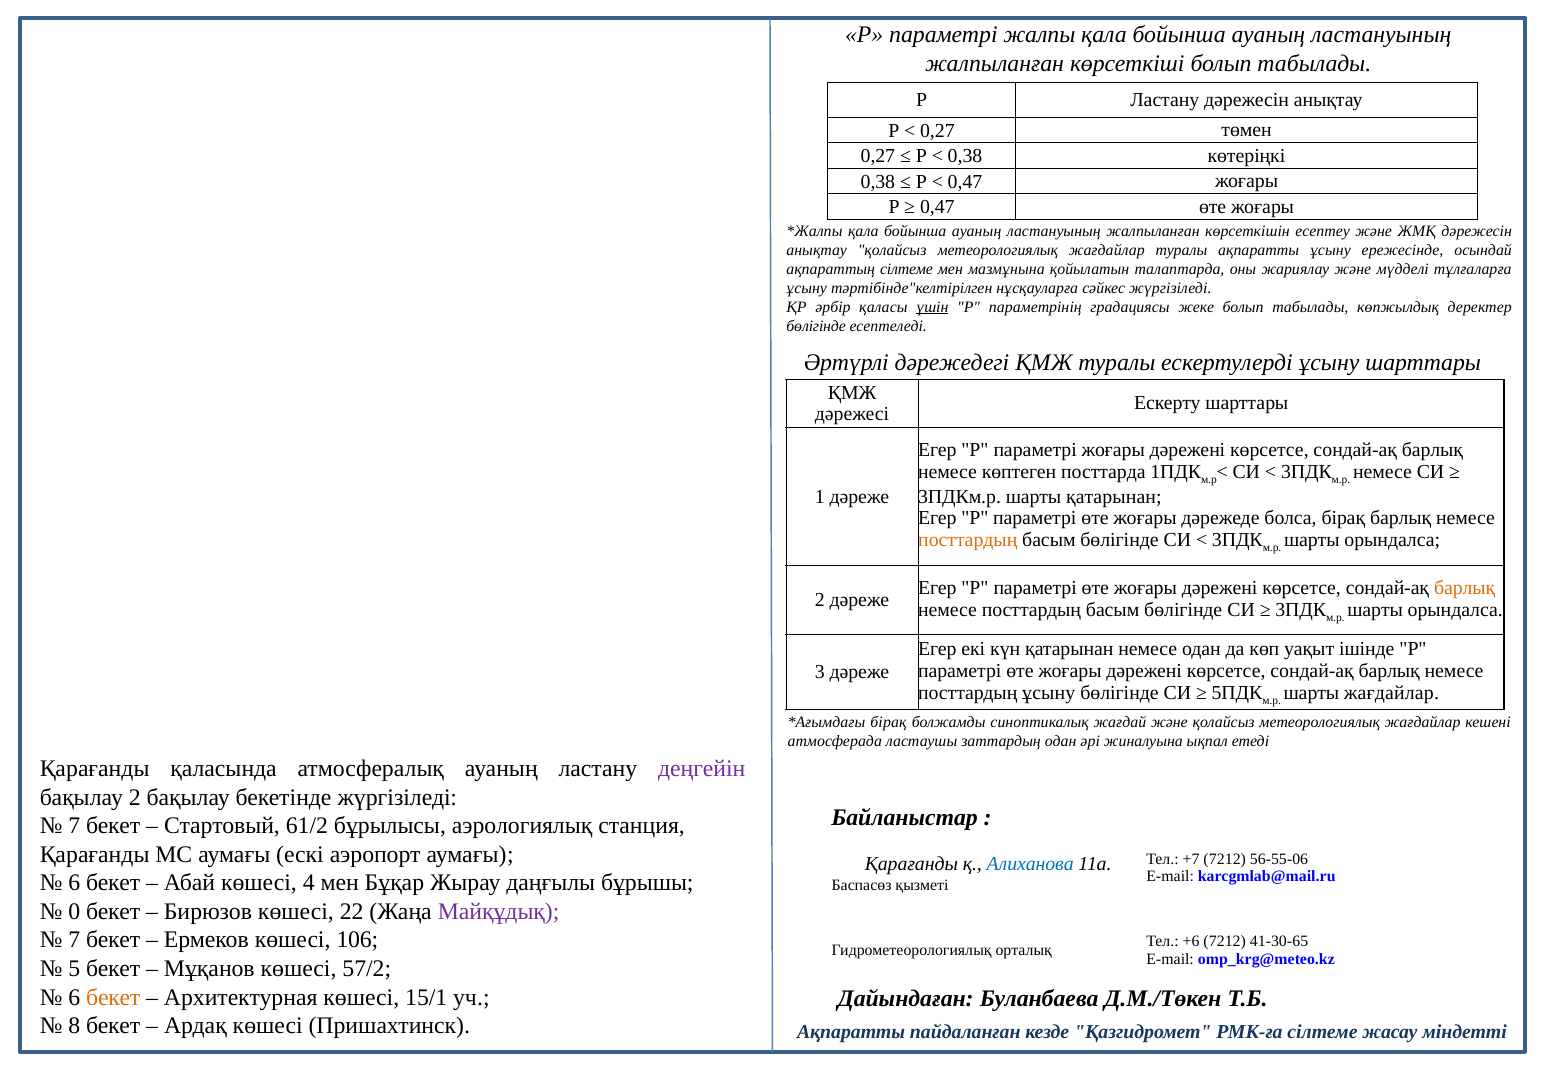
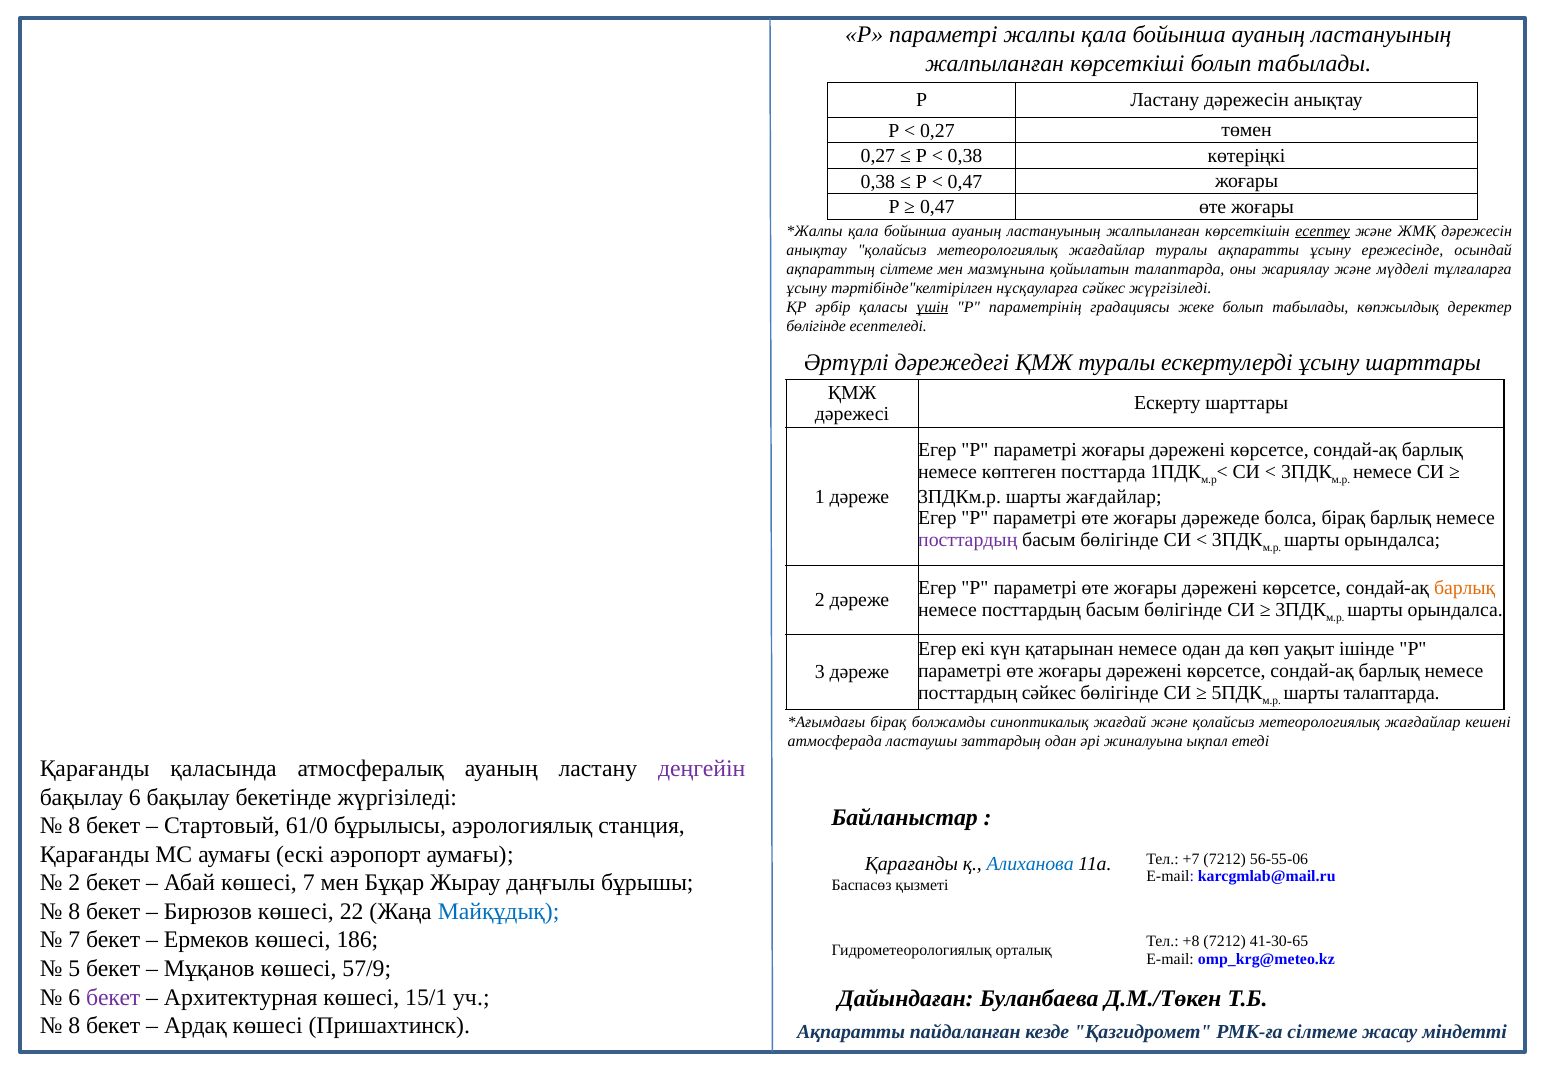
есептеу underline: none -> present (1323, 231)
шарты қатарынан: қатарынан -> жағдайлар (1114, 496)
посттардың colour: orange -> purple (968, 540)
посттардың ұсыну: ұсыну -> сәйкес (1049, 692)
шарты жағдайлар: жағдайлар -> талаптарда (1392, 692)
бақылау 2: 2 -> 6 (135, 797)
7: 7 -> 8 (74, 826)
61/2: 61/2 -> 61/0 (307, 826)
6: 6 -> 2 (74, 883)
көшесі 4: 4 -> 7 (309, 883)
0: 0 -> 8 (74, 911)
Майқұдық colour: purple -> blue (499, 911)
106: 106 -> 186 (357, 940)
+6: +6 -> +8 (1191, 941)
57/2: 57/2 -> 57/9 (367, 968)
бекет colour: orange -> purple (113, 997)
